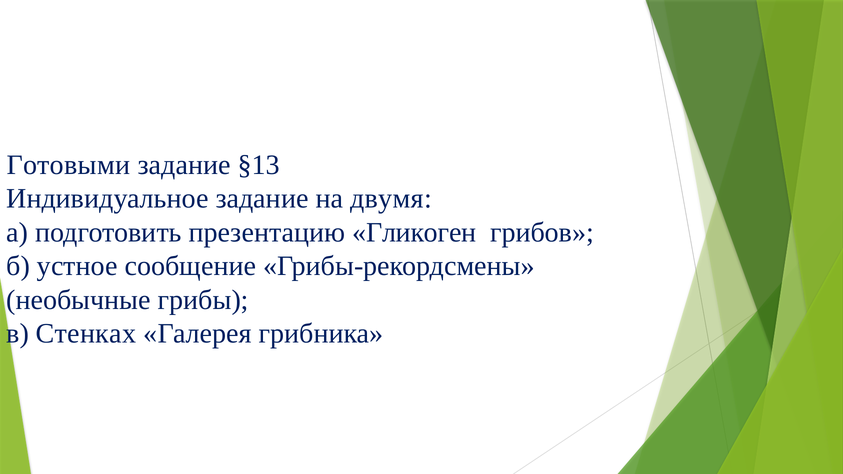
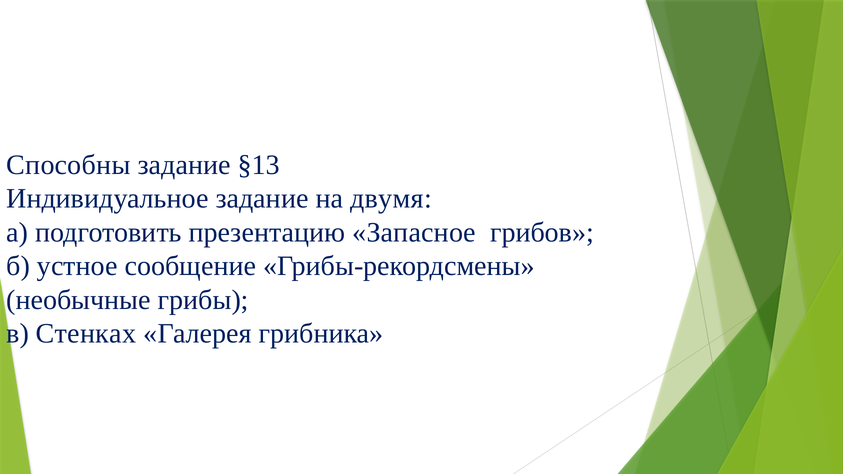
Готовыми: Готовыми -> Способны (68, 165)
Гликоген: Гликоген -> Запасное (414, 232)
